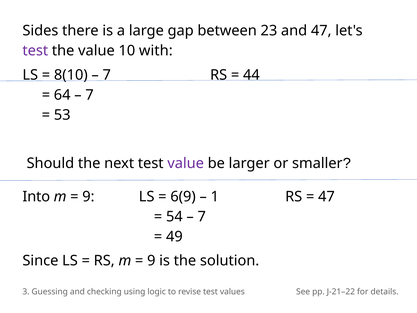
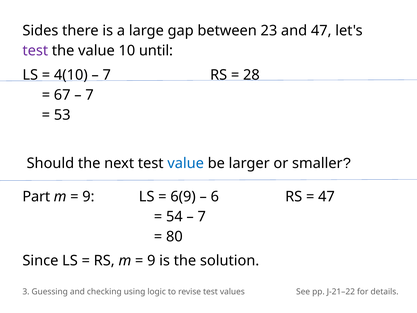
with: with -> until (156, 51)
8(10: 8(10 -> 4(10 (71, 75)
44: 44 -> 28 (251, 75)
64: 64 -> 67 (62, 95)
value colour: purple -> blue (186, 163)
Into: Into -> Part (36, 197)
1: 1 -> 6 (215, 197)
49: 49 -> 80 (174, 236)
